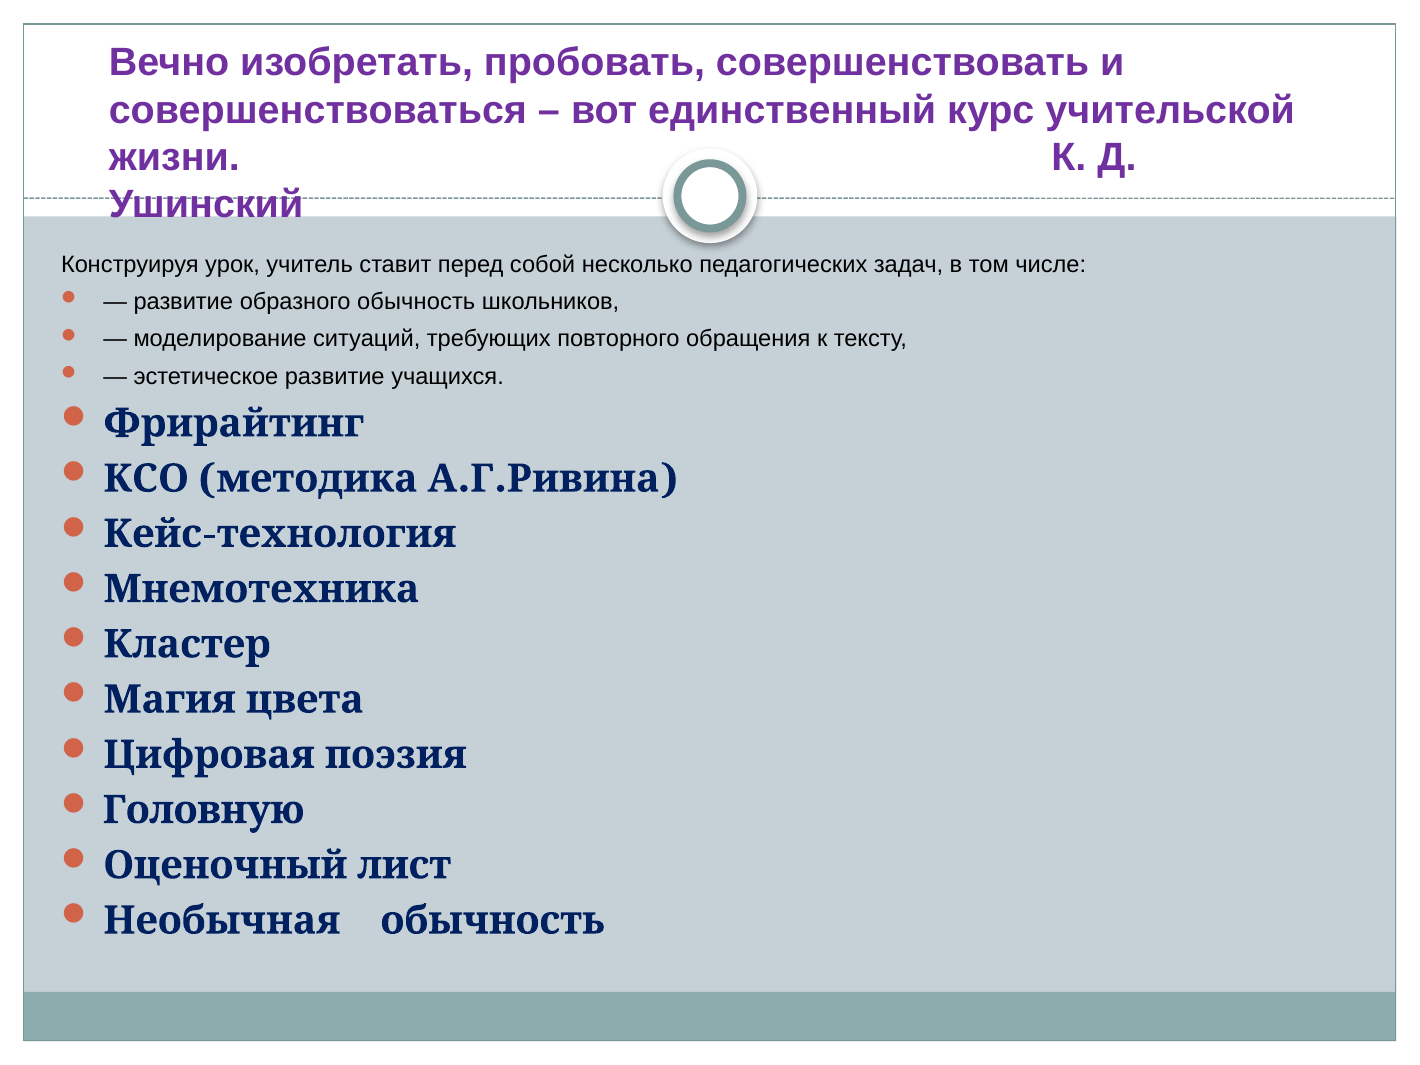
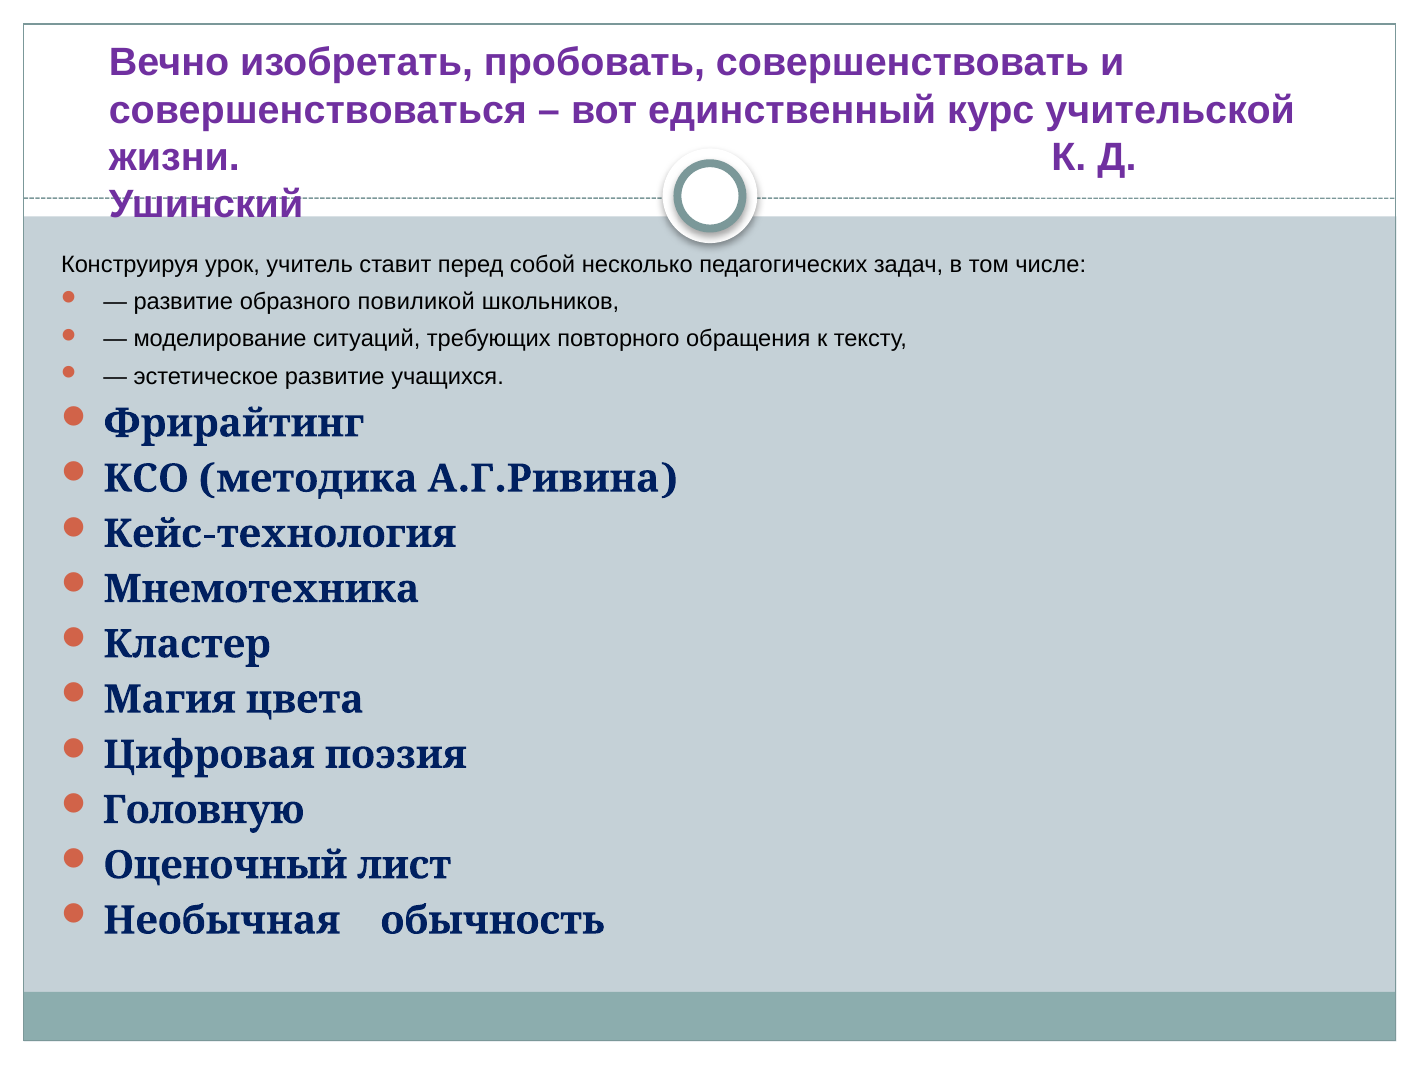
образного обычность: обычность -> повиликой (416, 302)
